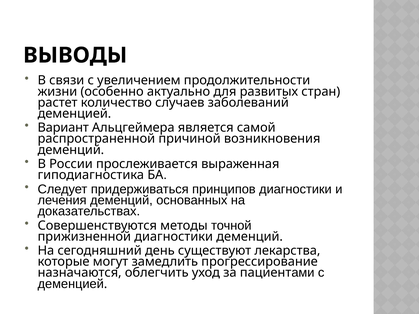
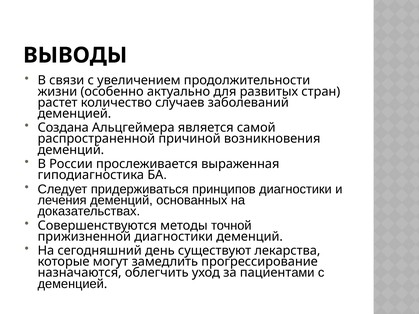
Вариант: Вариант -> Создана (63, 128)
